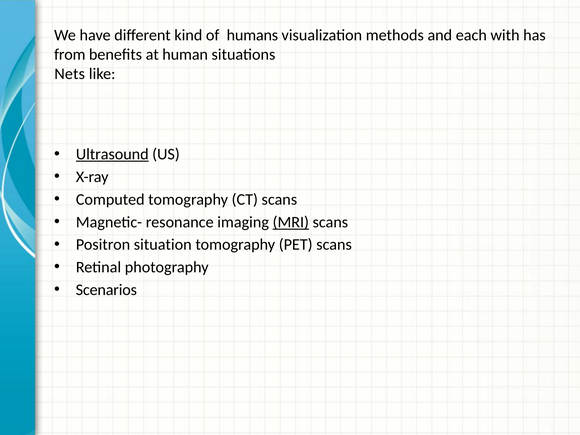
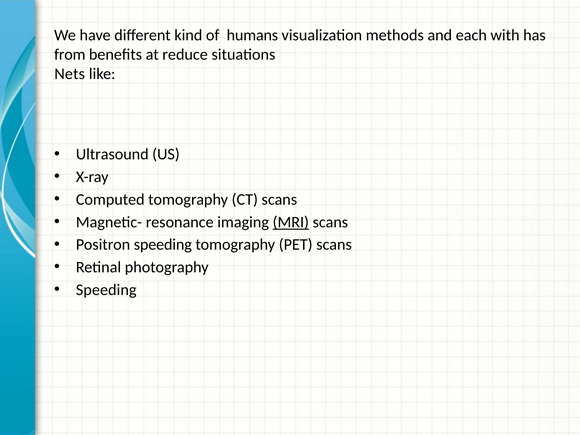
human: human -> reduce (185, 54)
Ultrasound underline: present -> none (112, 154)
Positron situation: situation -> speeding (163, 245)
Scenarios: Scenarios -> Speeding (106, 290)
